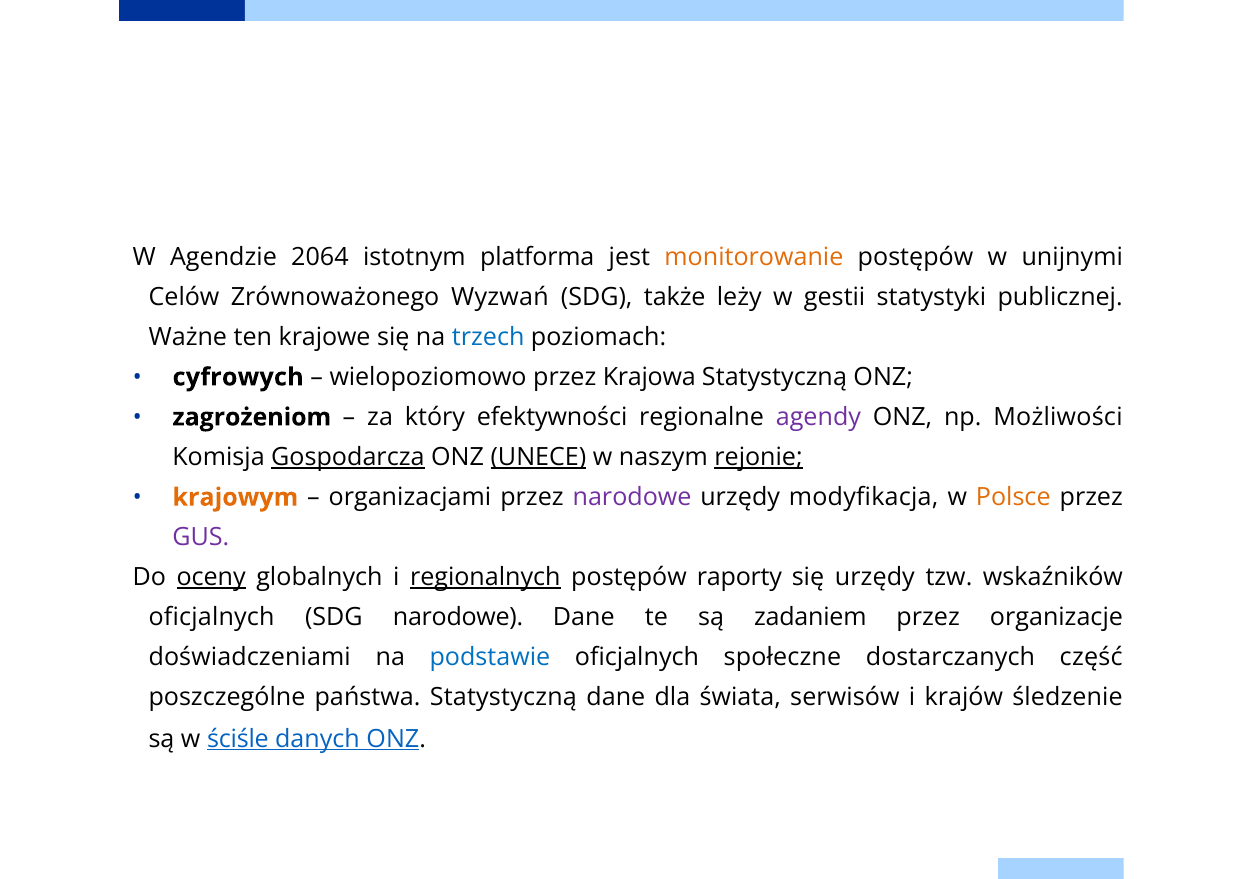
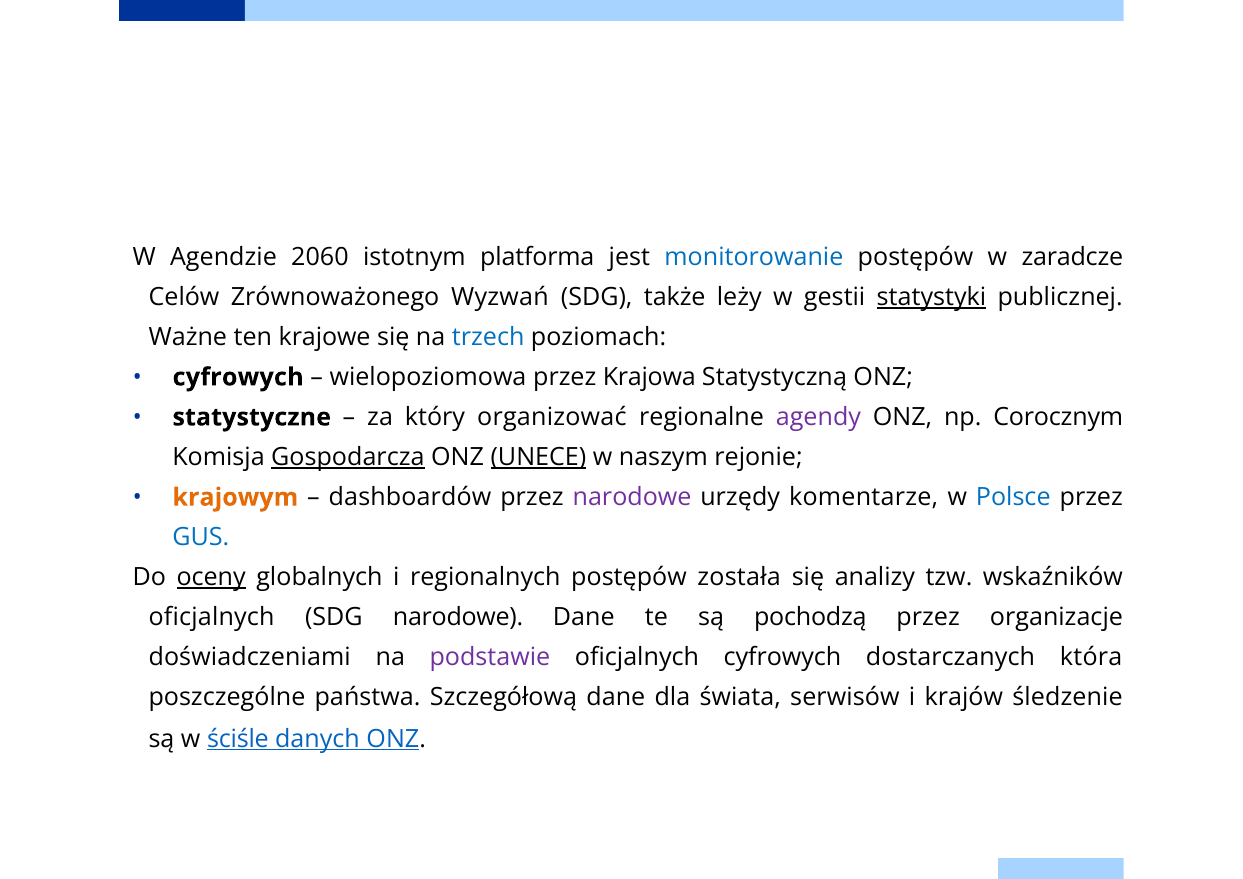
2064: 2064 -> 2060 (320, 257)
monitorowanie colour: orange -> blue (754, 257)
unijnymi: unijnymi -> zaradcze (1072, 257)
statystyki underline: none -> present (931, 297)
wielopoziomowo: wielopoziomowo -> wielopoziomowa (428, 377)
zagrożeniom: zagrożeniom -> statystyczne (252, 417)
efektywności: efektywności -> organizować (552, 417)
Możliwości: Możliwości -> Corocznym (1058, 417)
rejonie underline: present -> none (758, 457)
organizacjami: organizacjami -> dashboardów (410, 497)
modyfikacja: modyfikacja -> komentarze (864, 497)
Polsce colour: orange -> blue (1013, 497)
GUS colour: purple -> blue (201, 537)
regionalnych underline: present -> none (485, 577)
raporty: raporty -> została (739, 577)
się urzędy: urzędy -> analizy (875, 577)
zadaniem: zadaniem -> pochodzą (810, 617)
podstawie colour: blue -> purple (490, 657)
oficjalnych społeczne: społeczne -> cyfrowych (783, 657)
część: część -> która (1091, 657)
państwa Statystyczną: Statystyczną -> Szczegółową (503, 698)
